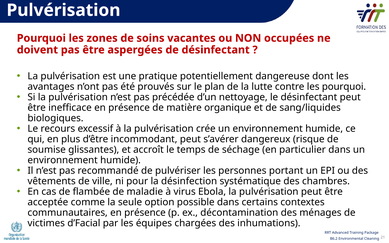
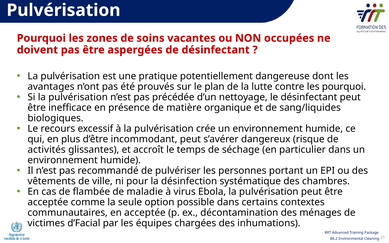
soumise: soumise -> activités (47, 150)
communautaires en présence: présence -> acceptée (145, 213)
